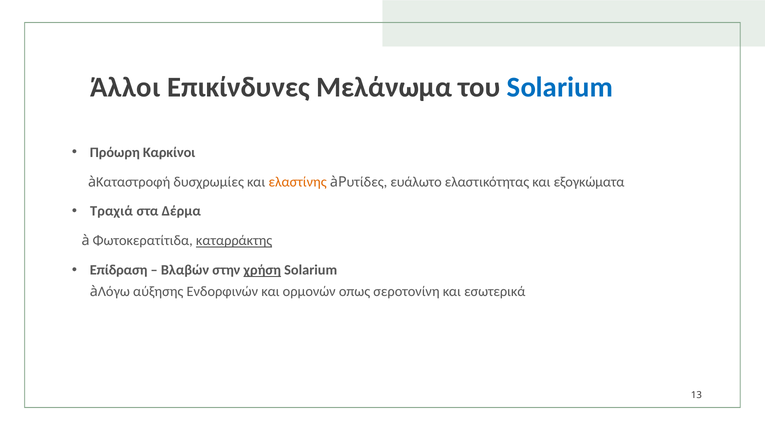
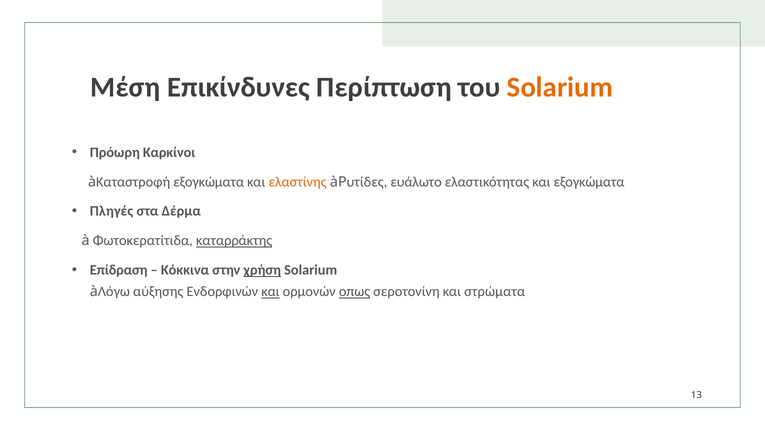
Άλλοι: Άλλοι -> Μέση (125, 88)
Μελάνωμα: Μελάνωμα -> Περίπτωση (384, 88)
Solarium colour: blue -> orange (560, 88)
δυσχρωμίες: δυσχρωμίες -> εξογκώματα (209, 182)
Τραχιά: Τραχιά -> Πληγές (111, 211)
Βλαβών: Βλαβών -> Κόκκινα (185, 270)
και underline: none -> present (271, 292)
οπως underline: none -> present (355, 292)
εσωτερικά: εσωτερικά -> στρώματα (495, 292)
